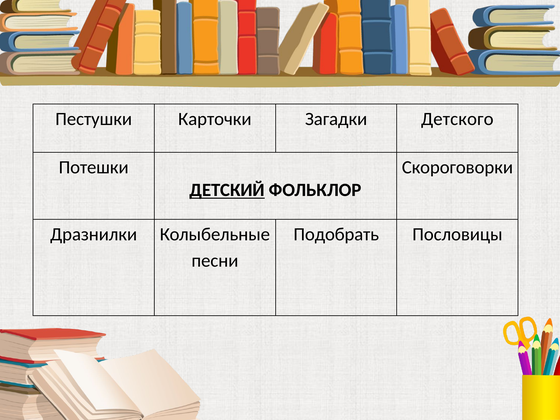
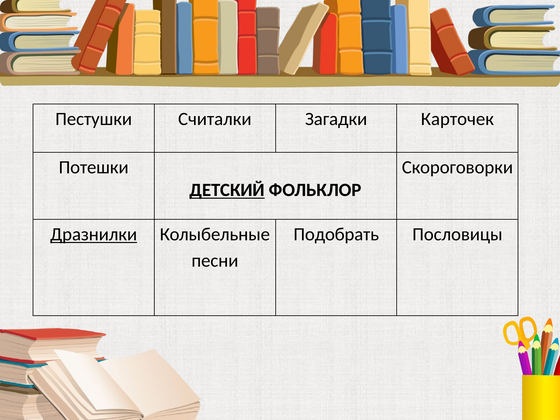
Карточки: Карточки -> Считалки (215, 119)
Детского: Детского -> Карточек (457, 119)
Дразнилки underline: none -> present (94, 234)
